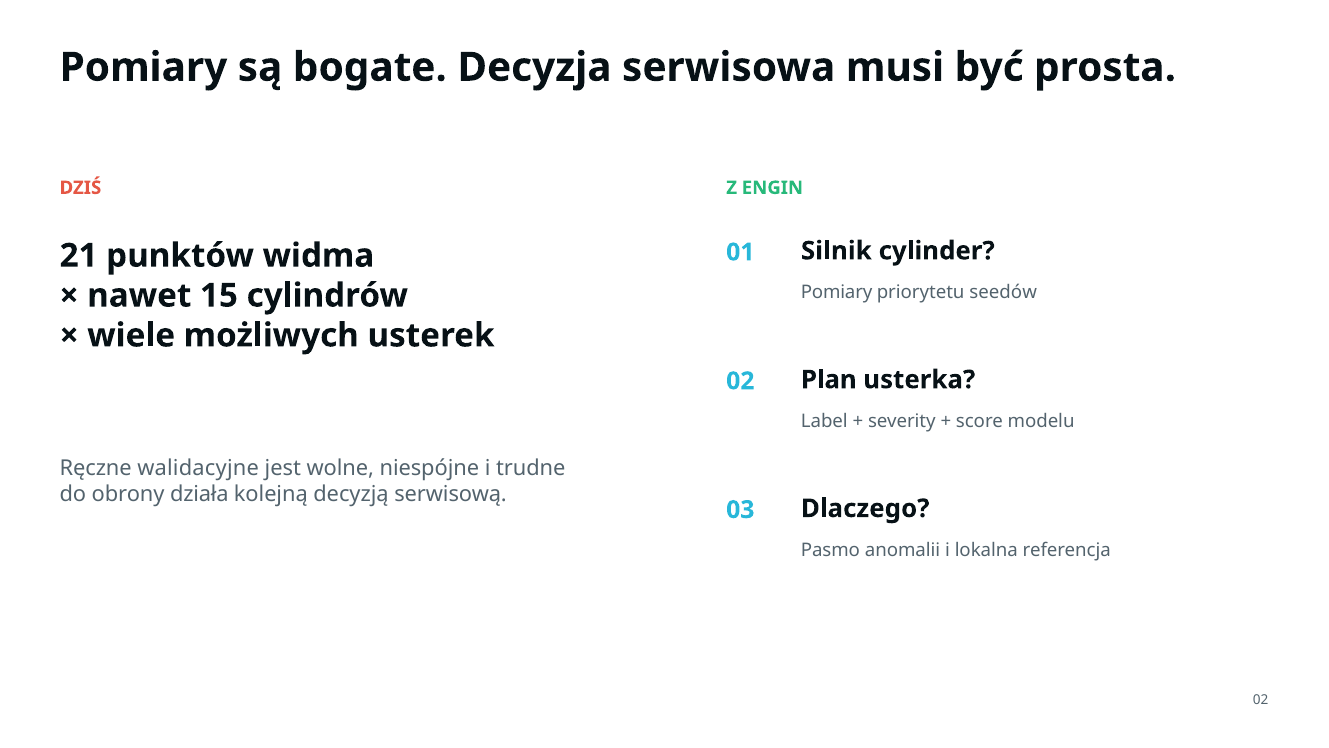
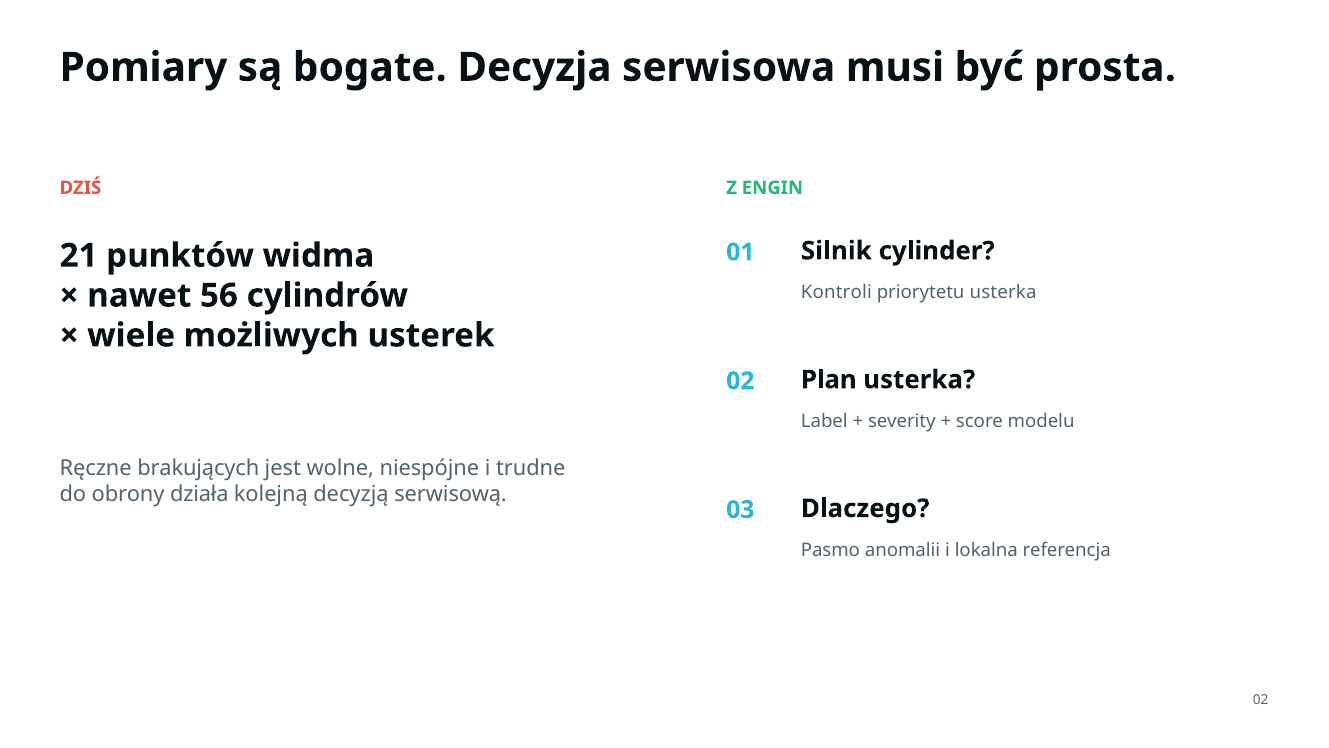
Pomiary: Pomiary -> Kontroli (836, 293)
priorytetu seedów: seedów -> usterka (1003, 293)
15: 15 -> 56 (219, 295)
walidacyjne: walidacyjne -> brakujących (198, 468)
